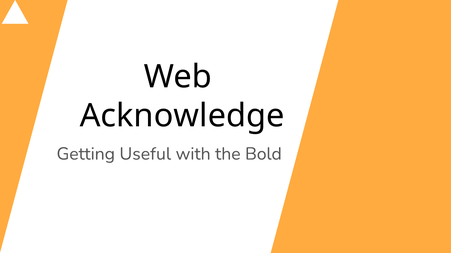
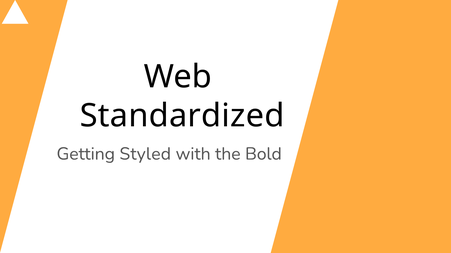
Acknowledge: Acknowledge -> Standardized (182, 116)
Useful: Useful -> Styled (145, 154)
